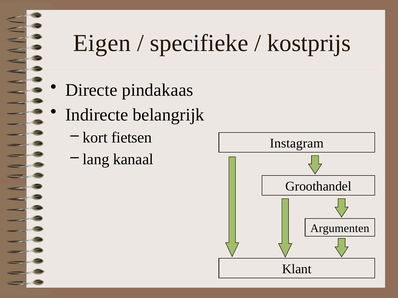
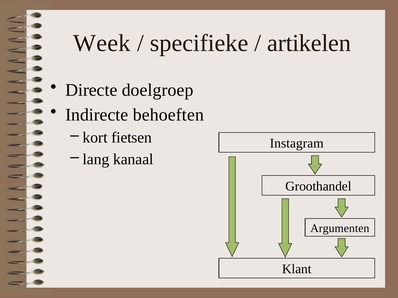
Eigen: Eigen -> Week (102, 43)
kostprijs: kostprijs -> artikelen (309, 43)
pindakaas: pindakaas -> doelgroep (158, 90)
belangrijk: belangrijk -> behoeften (168, 115)
